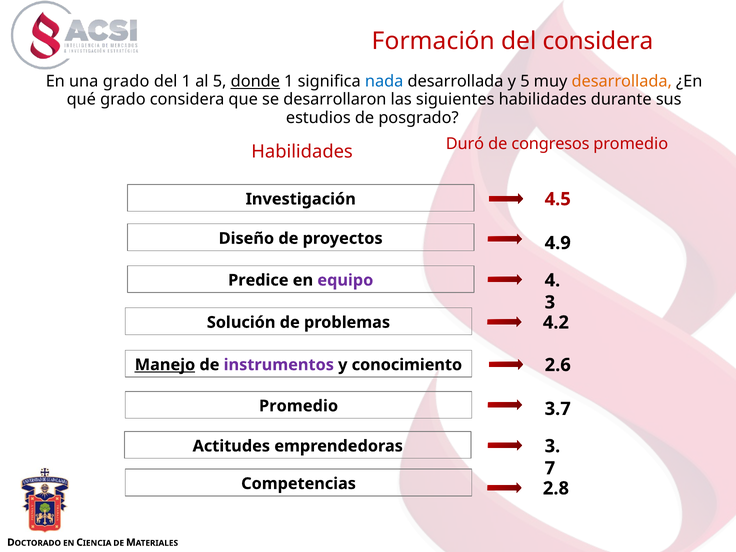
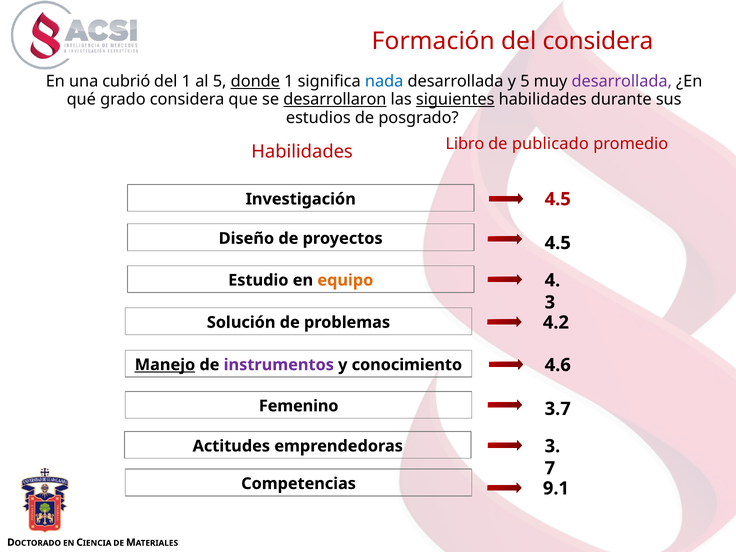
una grado: grado -> cubrió (126, 81)
desarrollada colour: orange -> purple (622, 81)
desarrollaron underline: none -> present (335, 100)
siguientes underline: none -> present (455, 100)
Duró: Duró -> Libro (465, 144)
congresos: congresos -> publicado (550, 144)
proyectos 4.9: 4.9 -> 4.5 (558, 243)
Predice: Predice -> Estudio (258, 280)
equipo colour: purple -> orange (345, 280)
2.6: 2.6 -> 4.6 (558, 365)
Promedio: Promedio -> Femenino (299, 406)
2.8: 2.8 -> 9.1 (556, 488)
